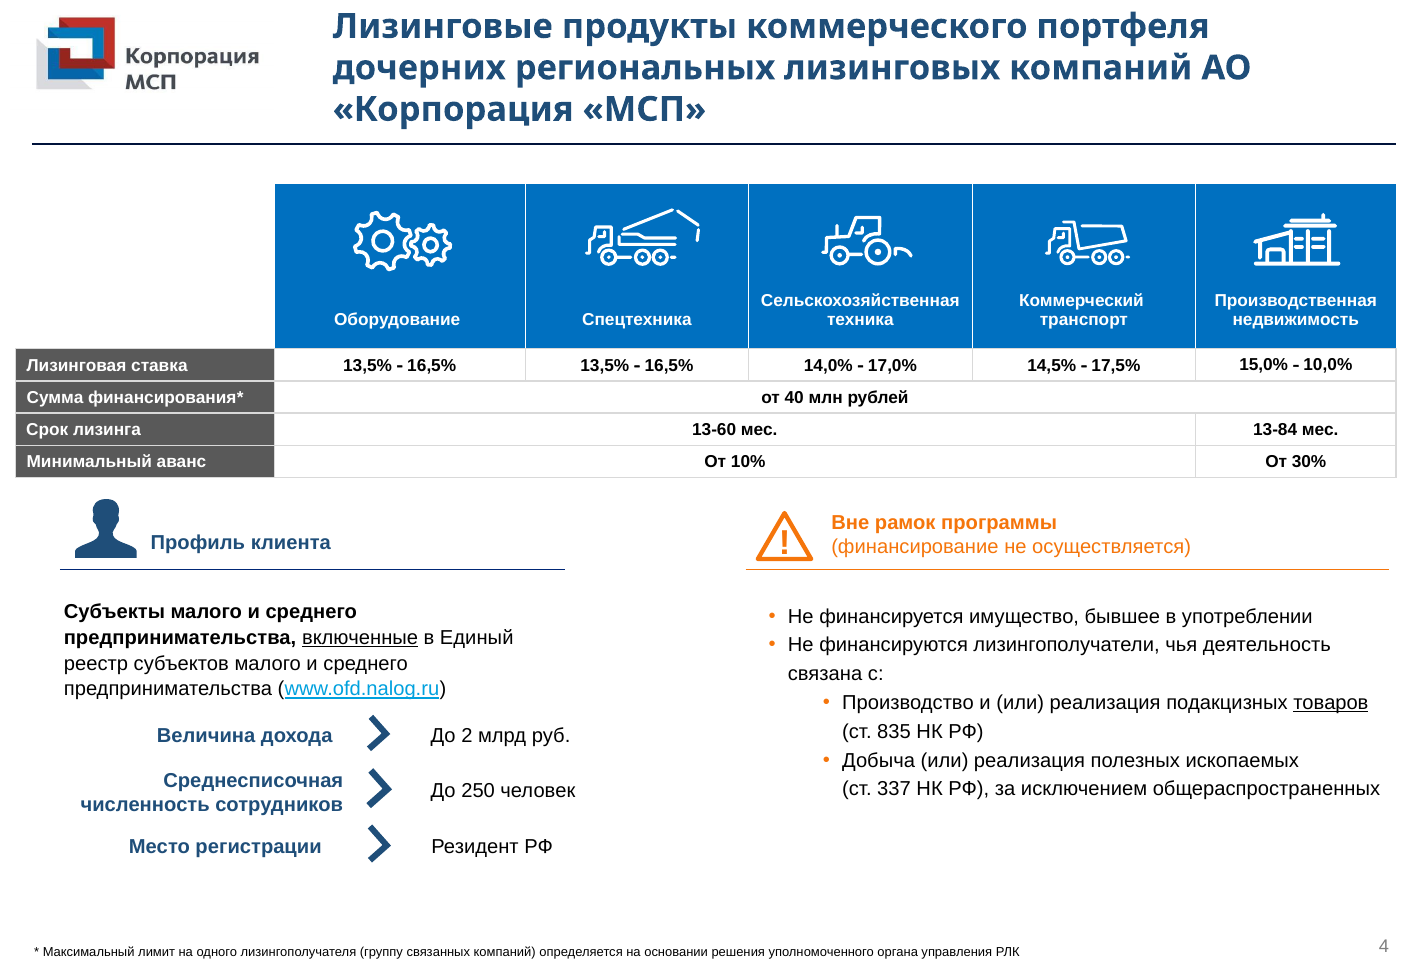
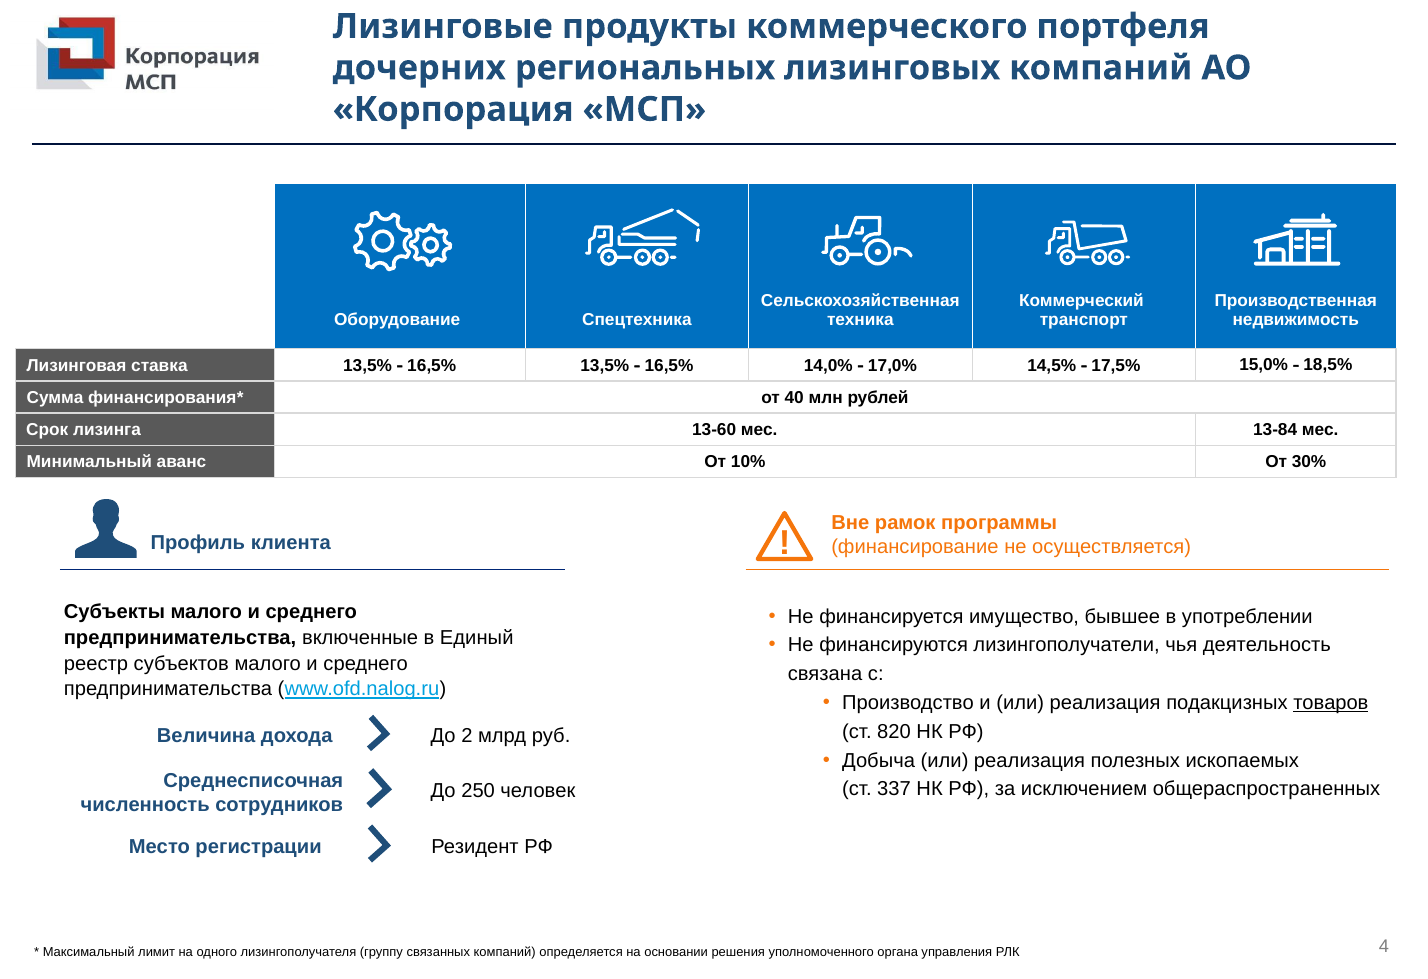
10,0%: 10,0% -> 18,5% (1328, 365)
включенные underline: present -> none (360, 638)
835: 835 -> 820 (894, 732)
